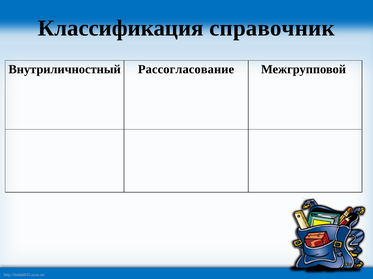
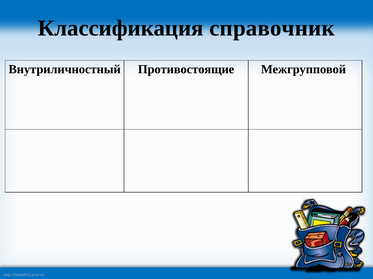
Рассогласование: Рассогласование -> Противостоящие (186, 70)
